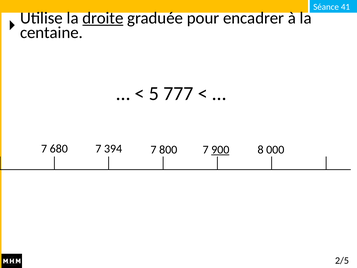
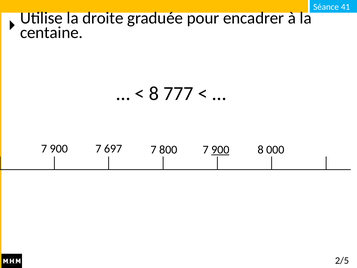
droite underline: present -> none (103, 18)
5: 5 -> 8 (154, 94)
680: 680 -> 900 (59, 149)
394: 394 -> 697 (113, 149)
